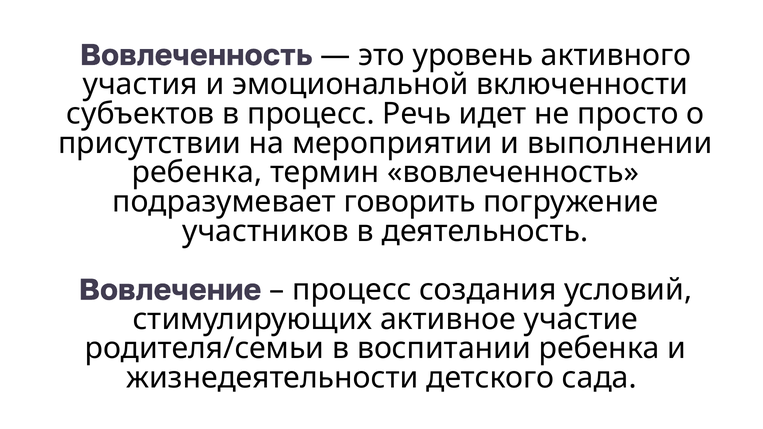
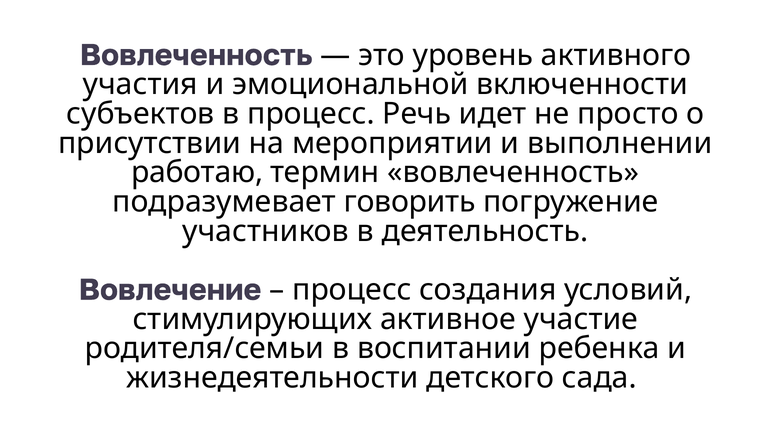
ребенка: ребенка -> работаю (197, 173)
